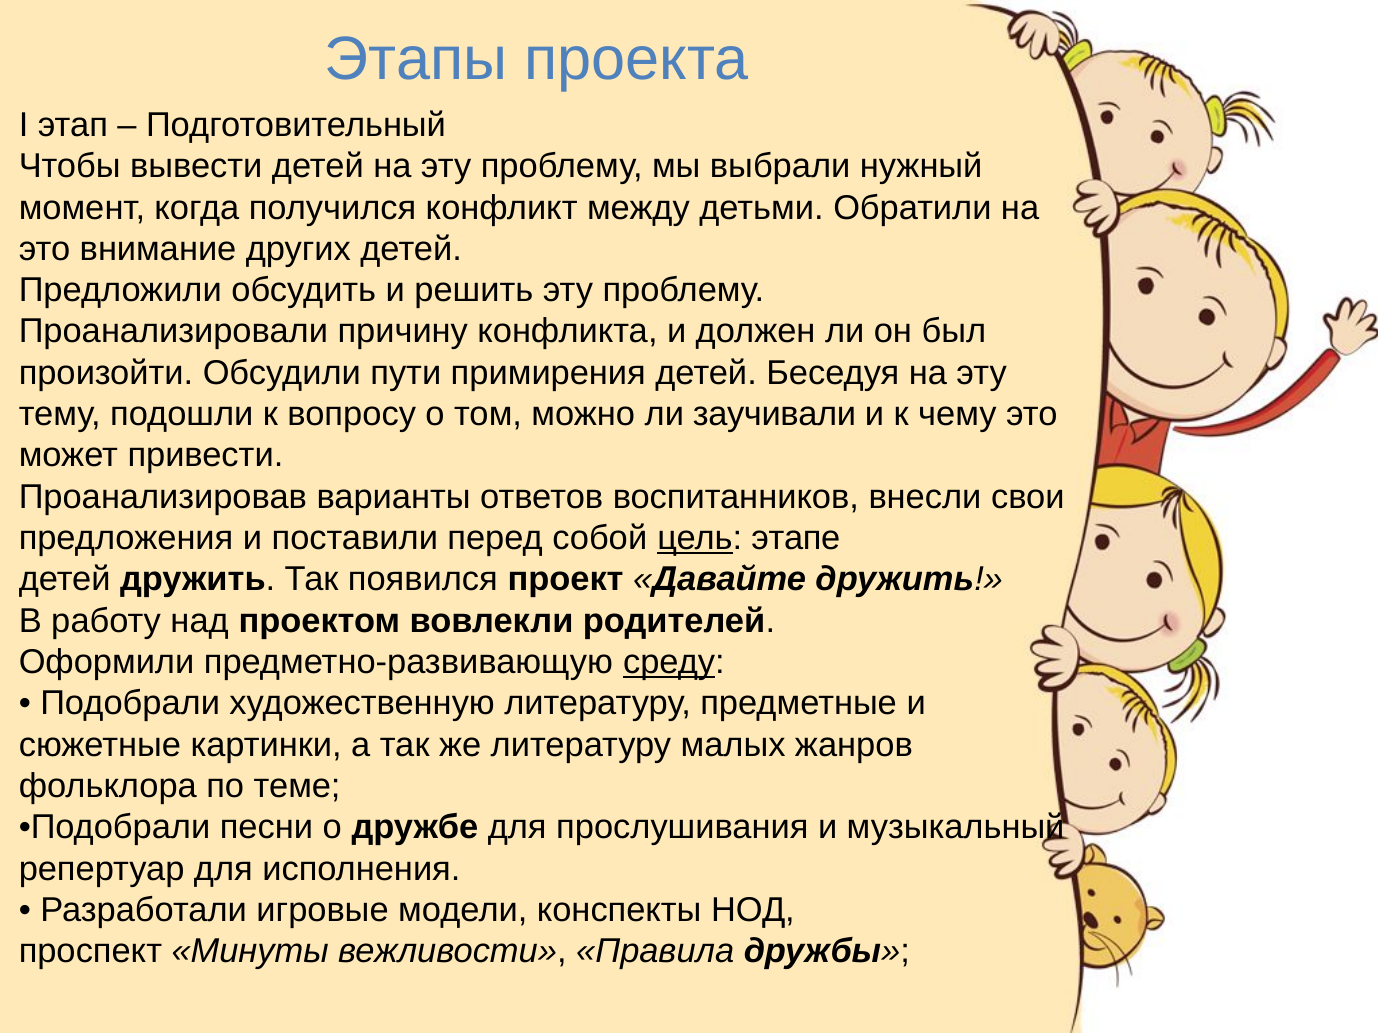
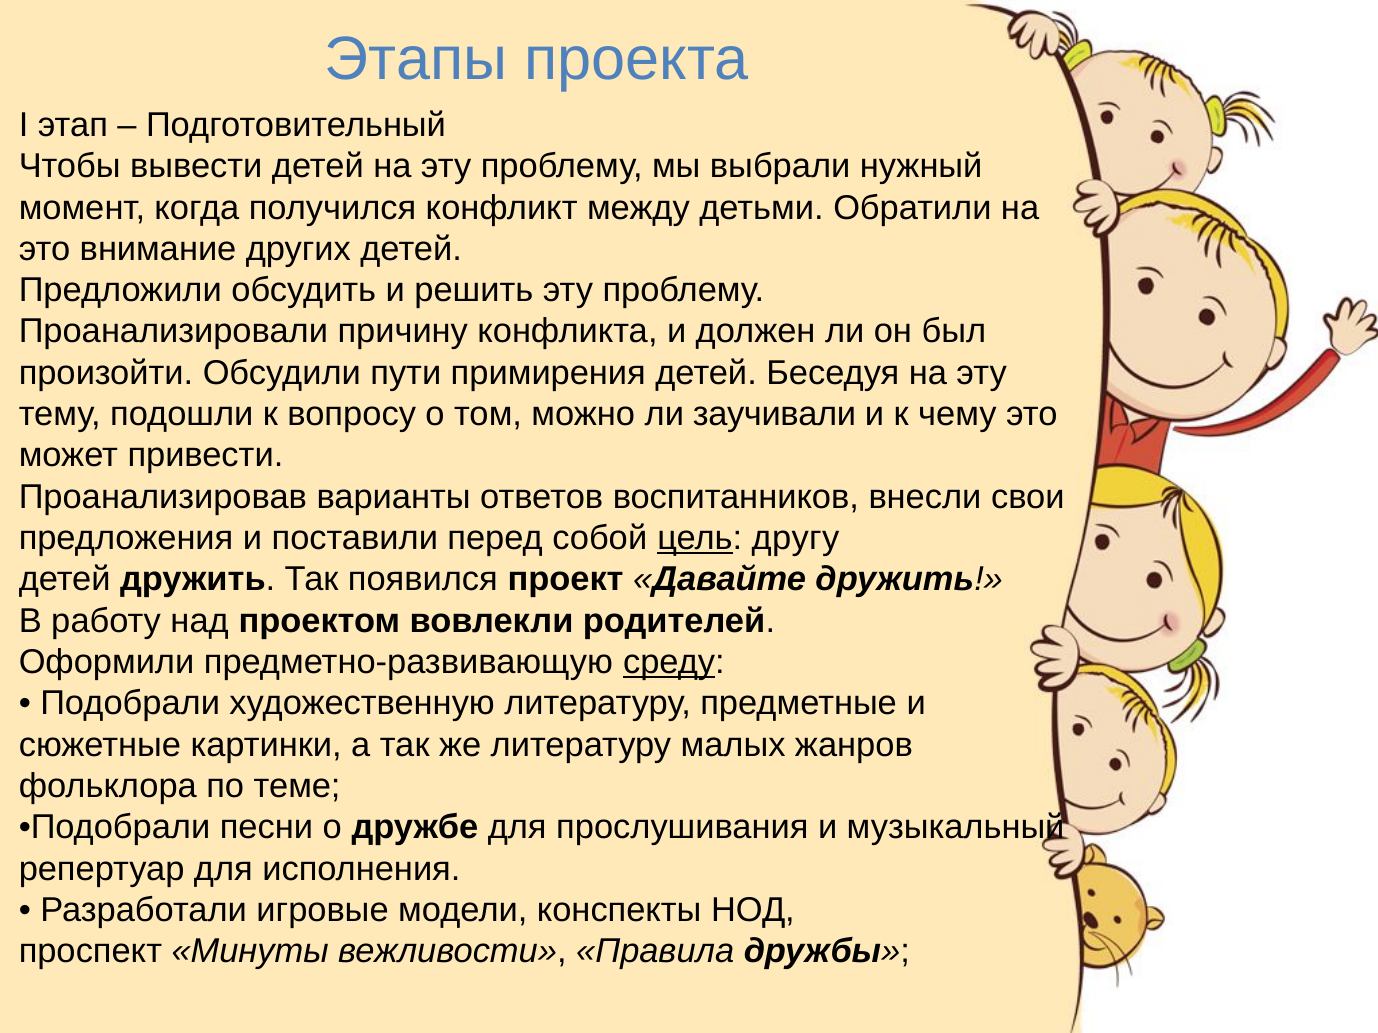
этапе: этапе -> другу (796, 538)
